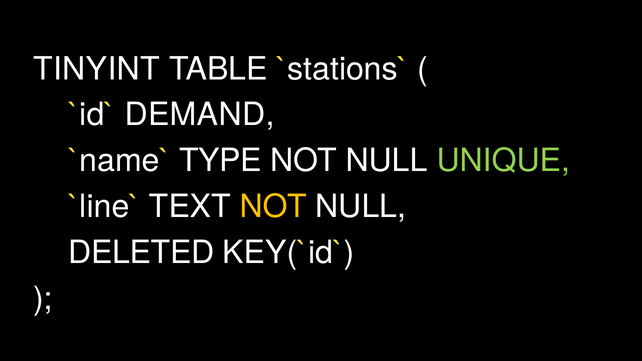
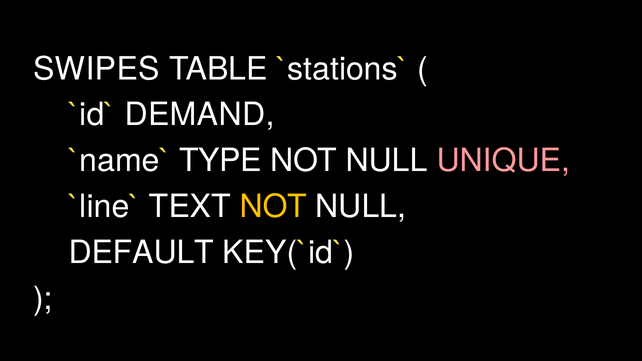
TINYINT: TINYINT -> SWIPES (97, 69)
UNIQUE colour: light green -> pink (503, 161)
DELETED: DELETED -> DEFAULT (141, 253)
